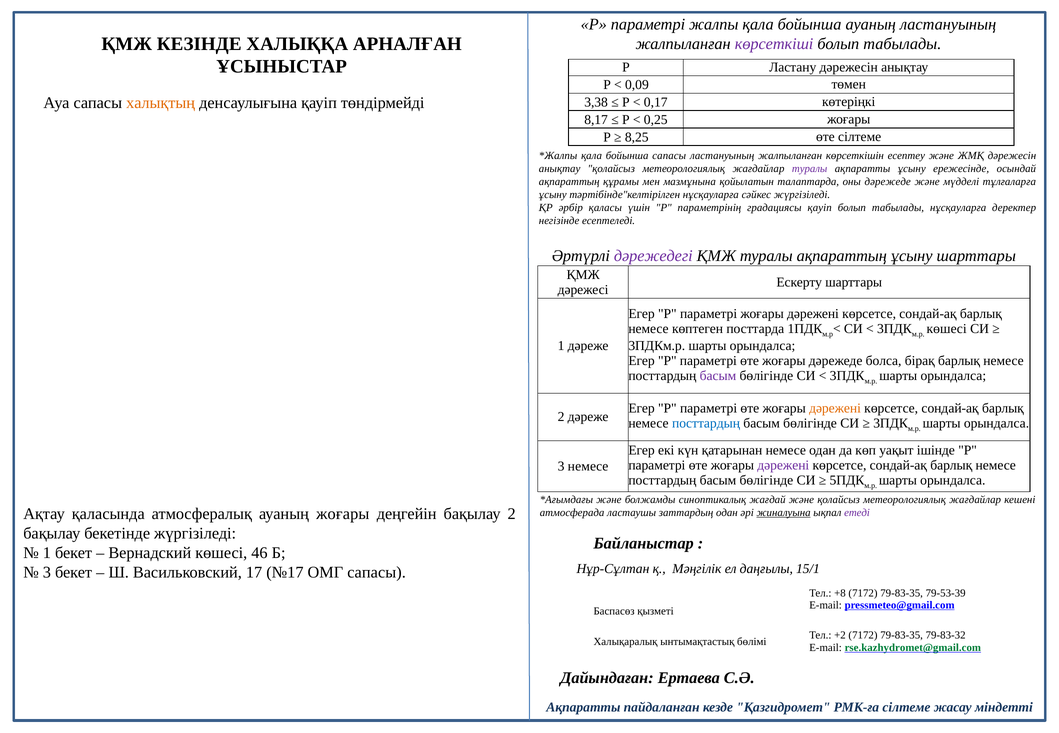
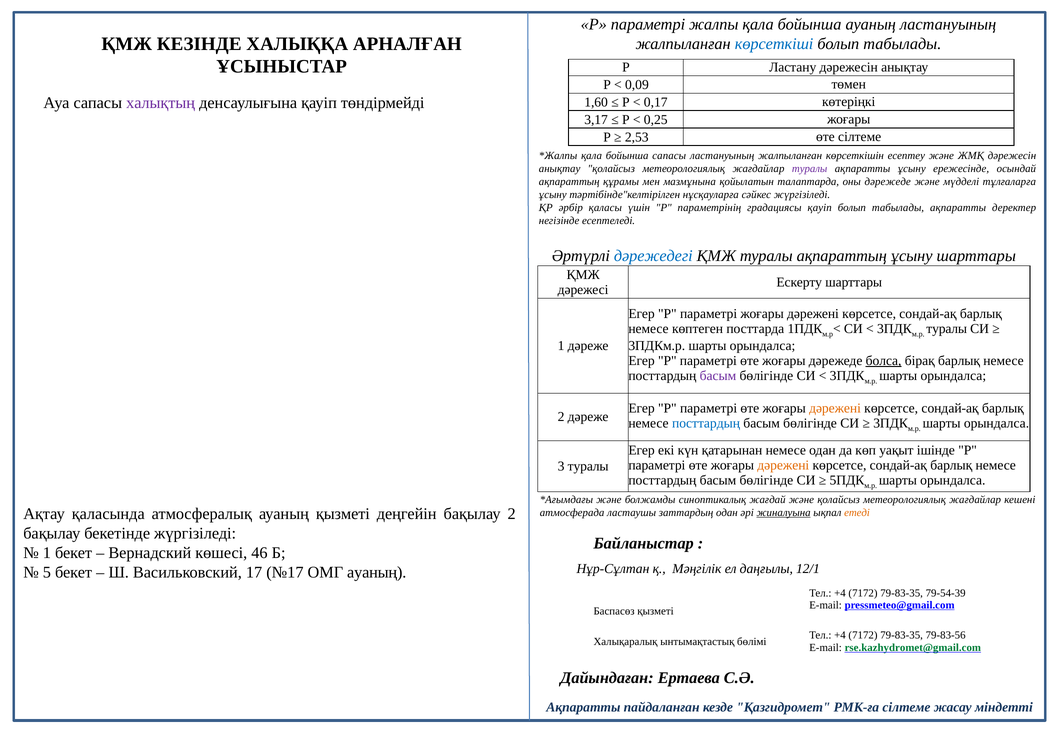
көрсеткіші colour: purple -> blue (774, 44)
халықтың colour: orange -> purple (161, 103)
3,38: 3,38 -> 1,60 (596, 102)
8,17: 8,17 -> 3,17 (596, 120)
8,25: 8,25 -> 2,53 (637, 137)
табылады нұсқауларға: нұсқауларға -> ақпаратты (958, 208)
дәрежедегі colour: purple -> blue (653, 256)
көшесі: көшесі -> туралы (947, 329)
болса underline: none -> present (884, 361)
дәрежені colour: purple -> orange (783, 465)
3 немесе: немесе -> туралы (588, 466)
ауаның жоғары: жоғары -> қызметі (343, 514)
етеді colour: purple -> orange (857, 513)
15/1: 15/1 -> 12/1 (808, 569)
3: 3 -> 5 (47, 572)
ОМГ сапасы: сапасы -> ауаның (377, 572)
+8: +8 -> +4 (840, 593)
79-53-39: 79-53-39 -> 79-54-39 (946, 593)
+2: +2 -> +4 (840, 636)
79-83-32: 79-83-32 -> 79-83-56 (946, 636)
